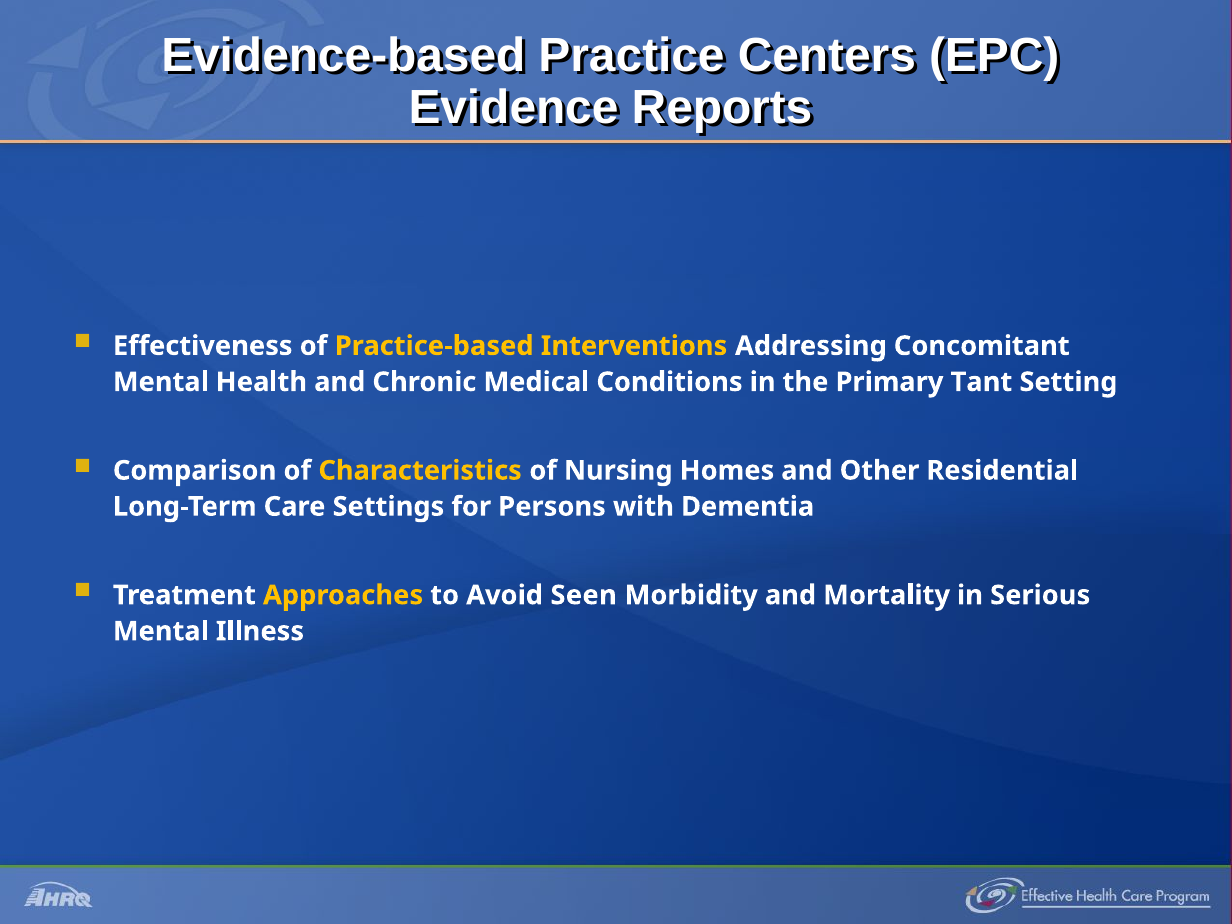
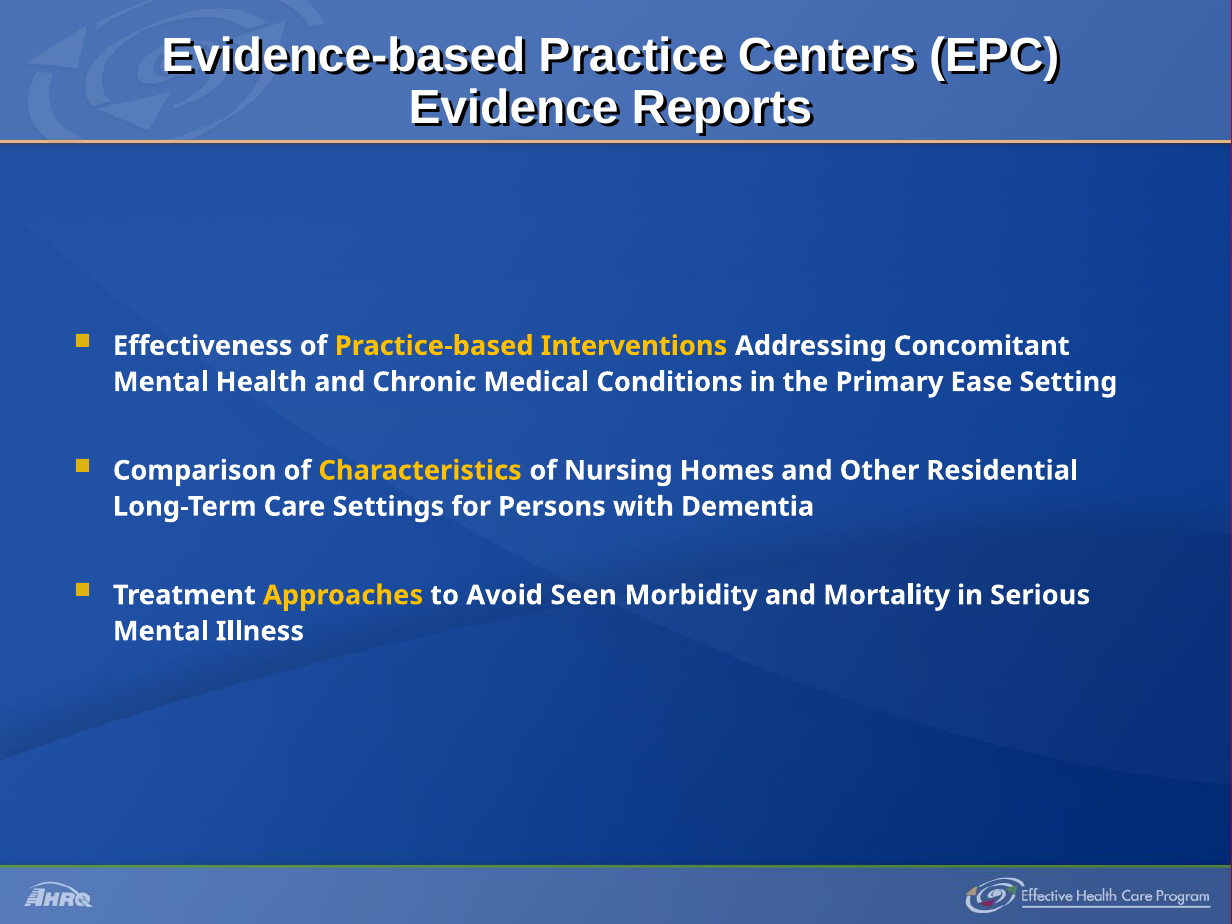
Tant: Tant -> Ease (981, 382)
